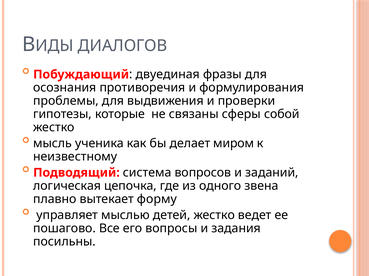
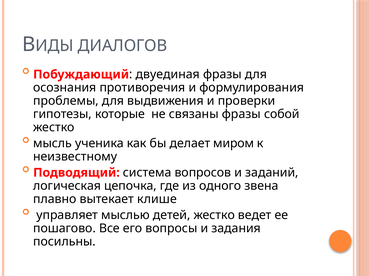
связаны сферы: сферы -> фразы (241, 114)
форму: форму -> клише (157, 200)
